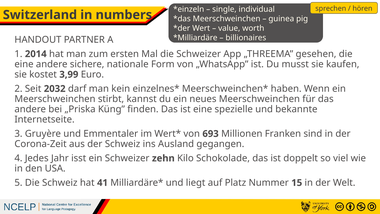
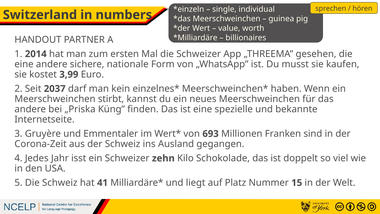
2032: 2032 -> 2037 (55, 89)
